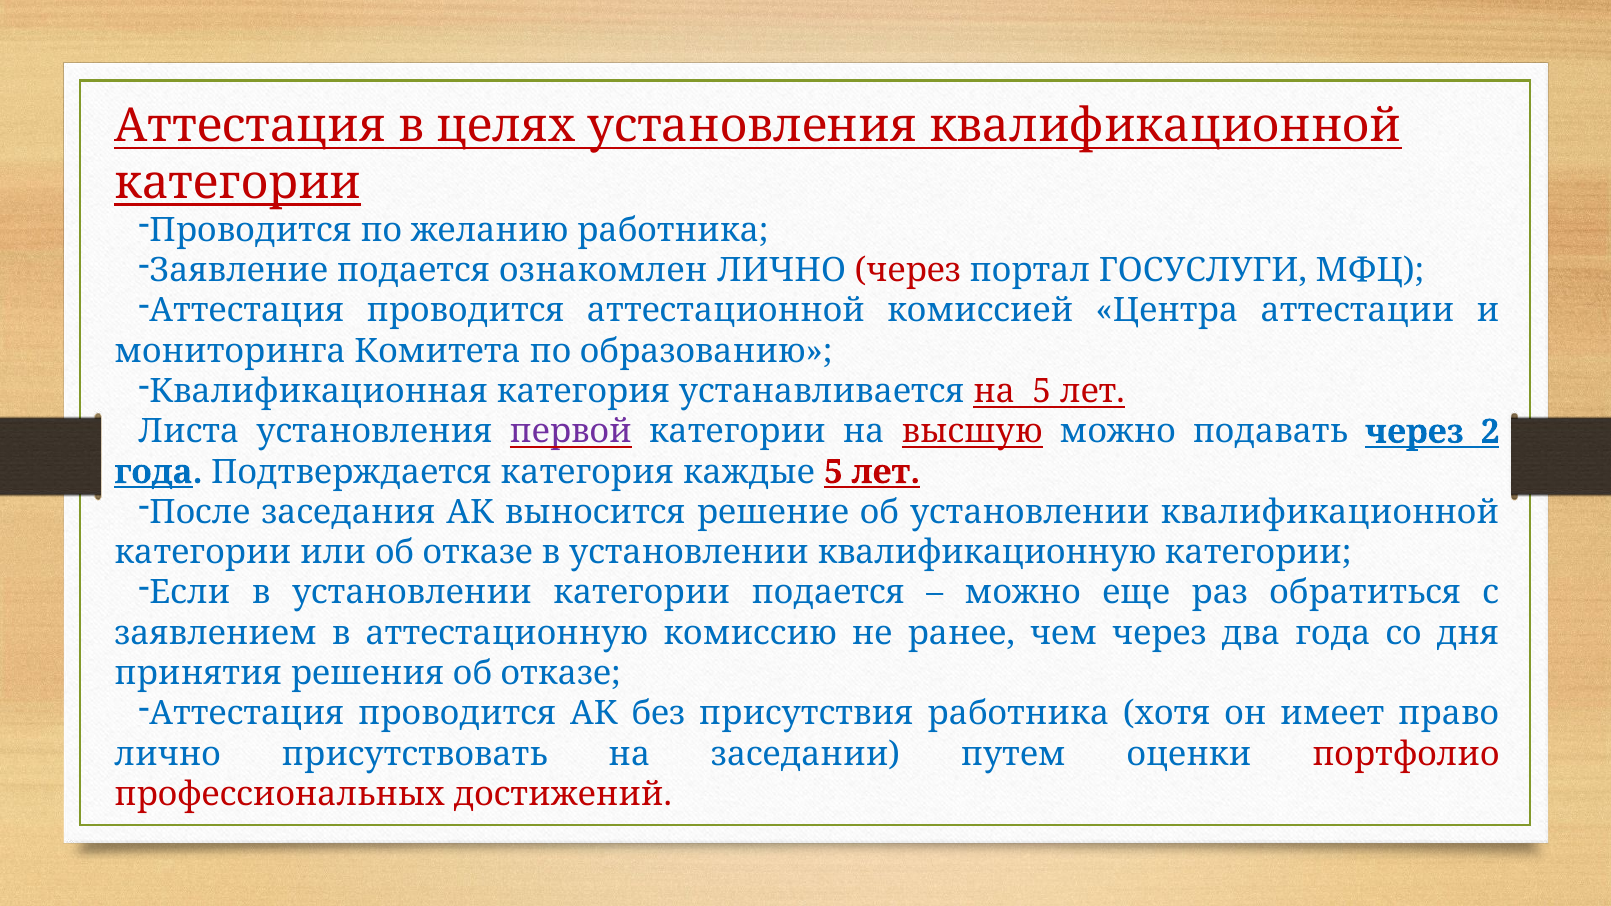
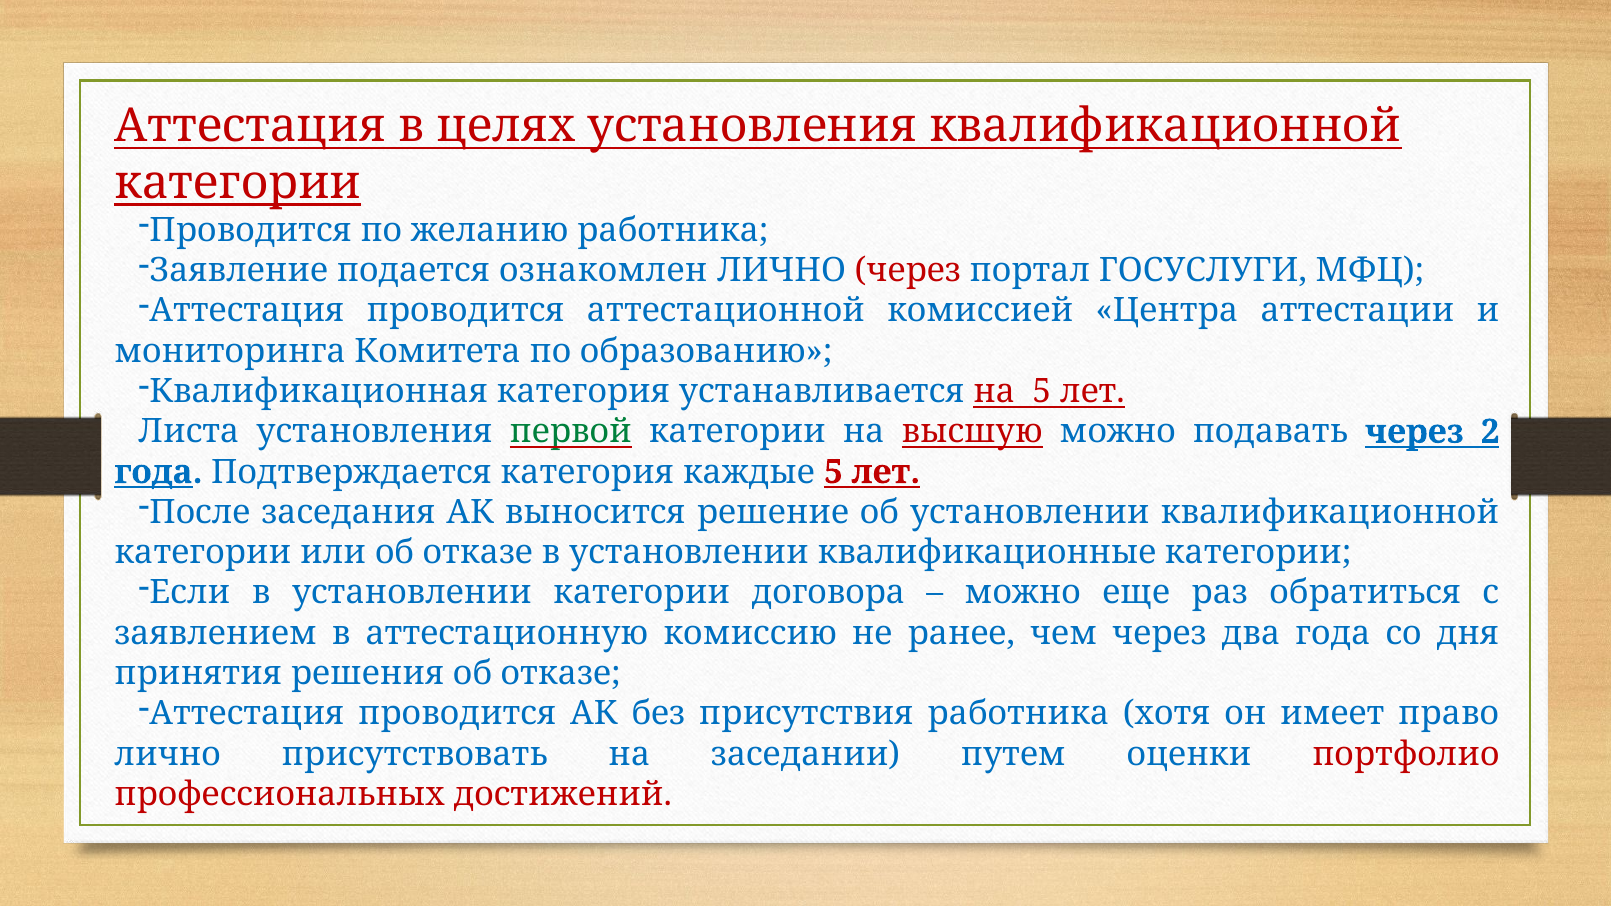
первой colour: purple -> green (571, 432)
квалификационную: квалификационную -> квалификационные (987, 553)
категории подается: подается -> договора (828, 593)
